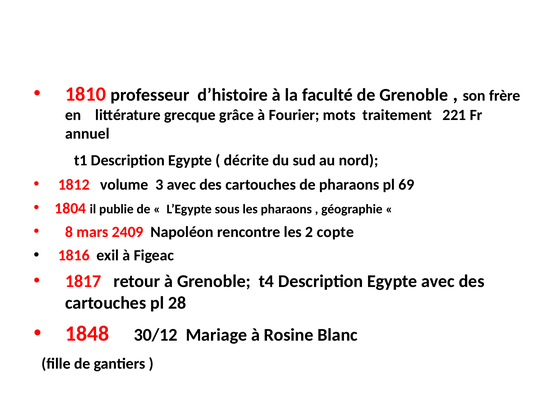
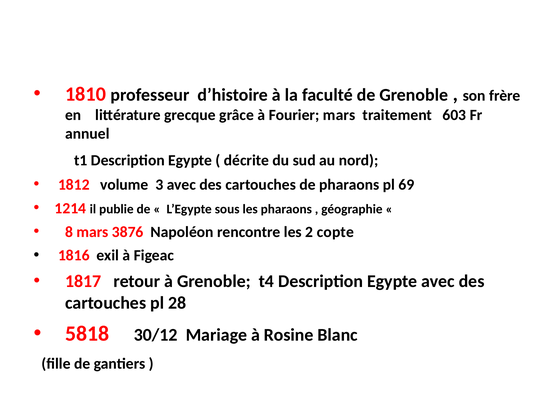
Fourier mots: mots -> mars (339, 115)
221: 221 -> 603 (454, 115)
1804: 1804 -> 1214 (70, 208)
2409: 2409 -> 3876 (128, 232)
1848: 1848 -> 5818 (87, 334)
